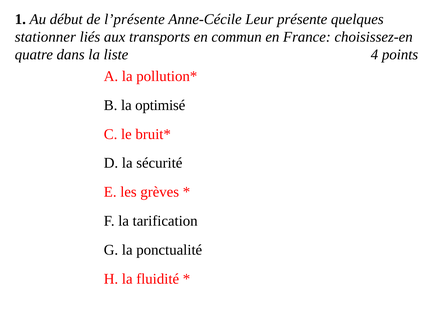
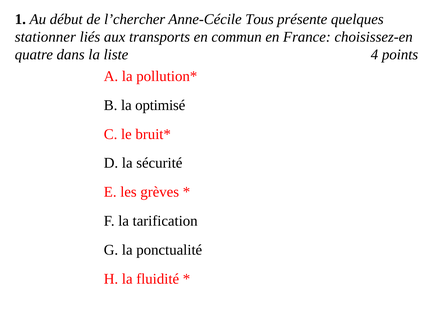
l’présente: l’présente -> l’chercher (135, 19)
Leur: Leur -> Tous (259, 19)
